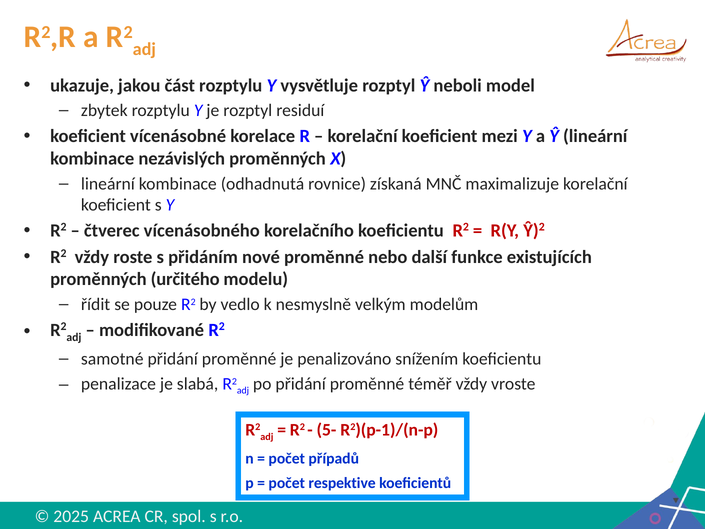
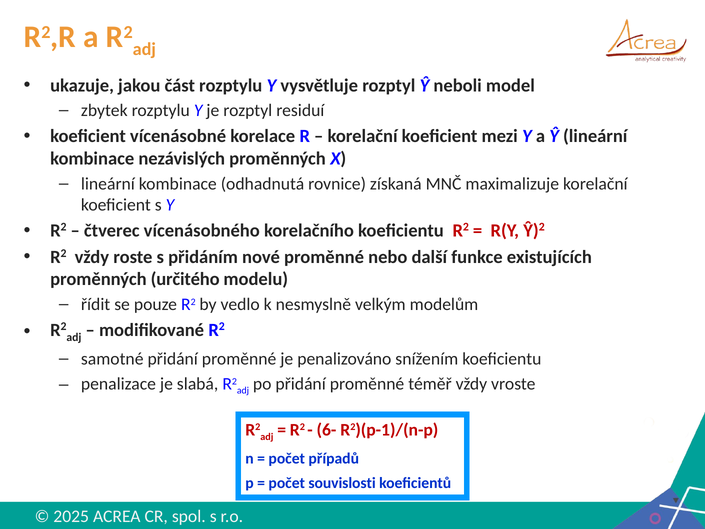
5-: 5- -> 6- (326, 430)
respektive: respektive -> souvislosti (342, 483)
